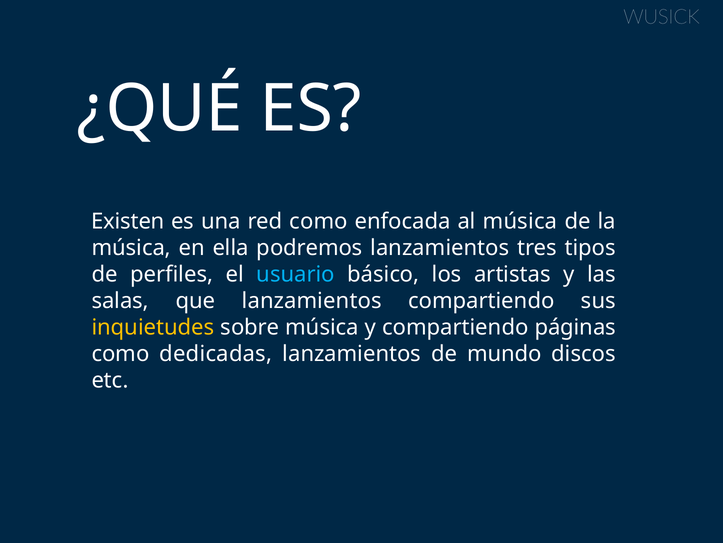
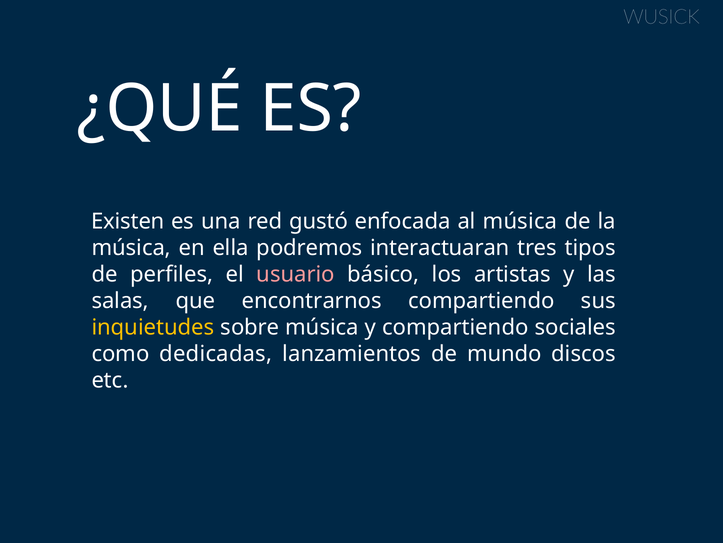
red como: como -> gustó (319, 221)
podremos lanzamientos: lanzamientos -> interactuaran (440, 248)
usuario colour: light blue -> pink (296, 274)
que lanzamientos: lanzamientos -> encontrarnos (312, 301)
páginas: páginas -> sociales (575, 327)
